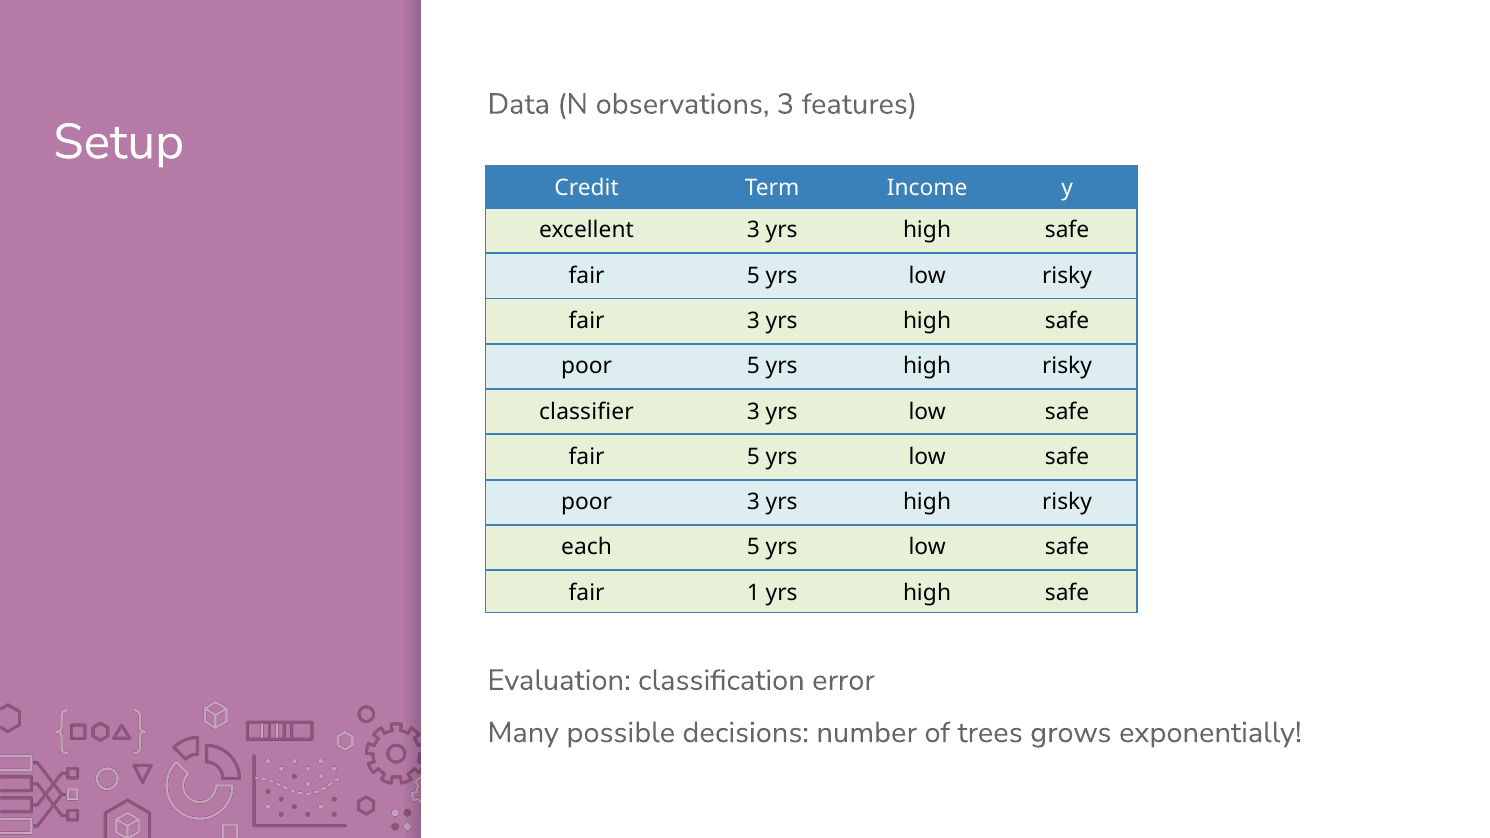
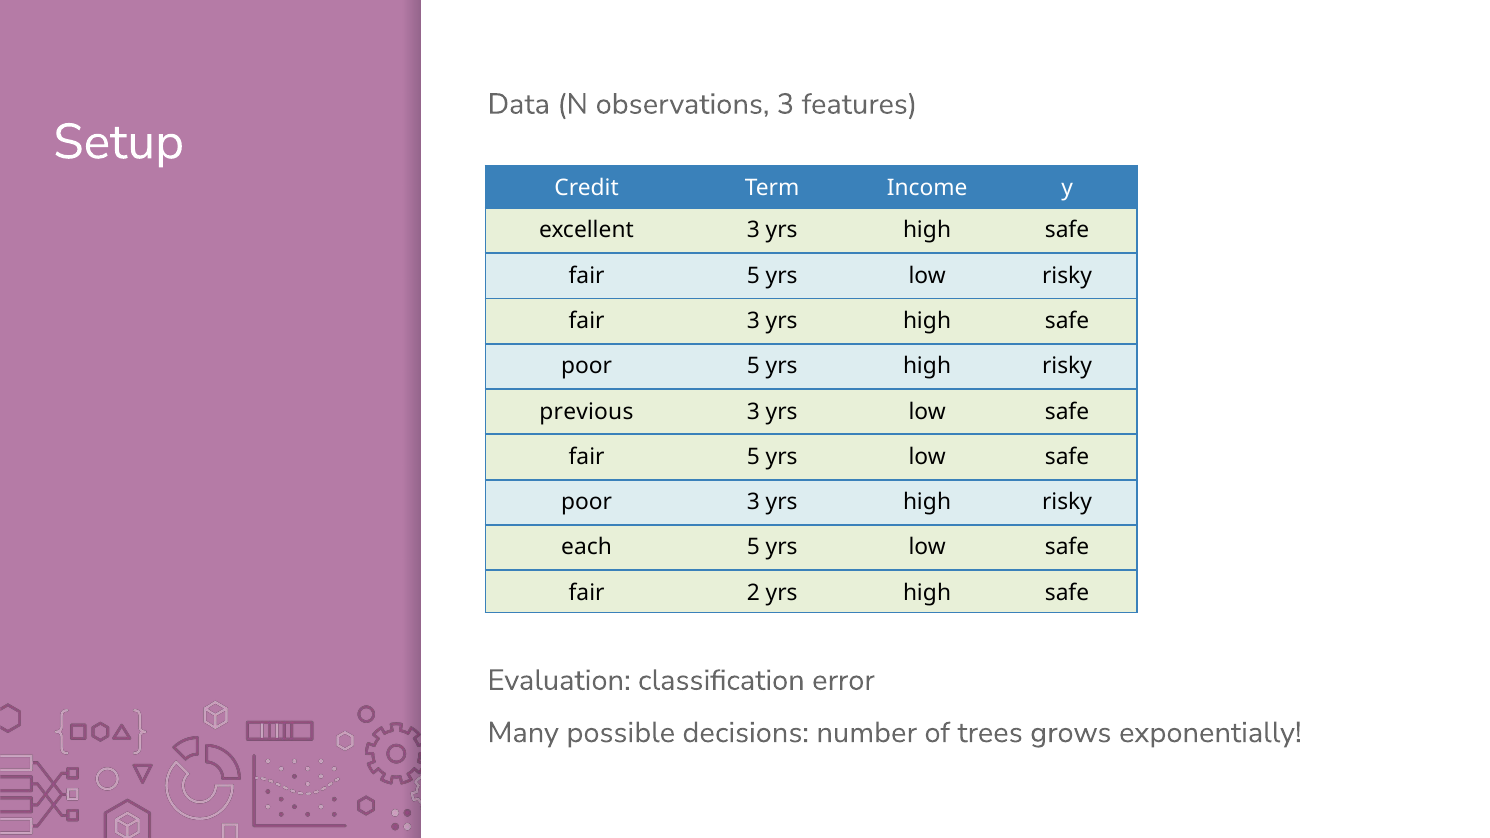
classifier: classifier -> previous (586, 412)
1: 1 -> 2 (753, 593)
